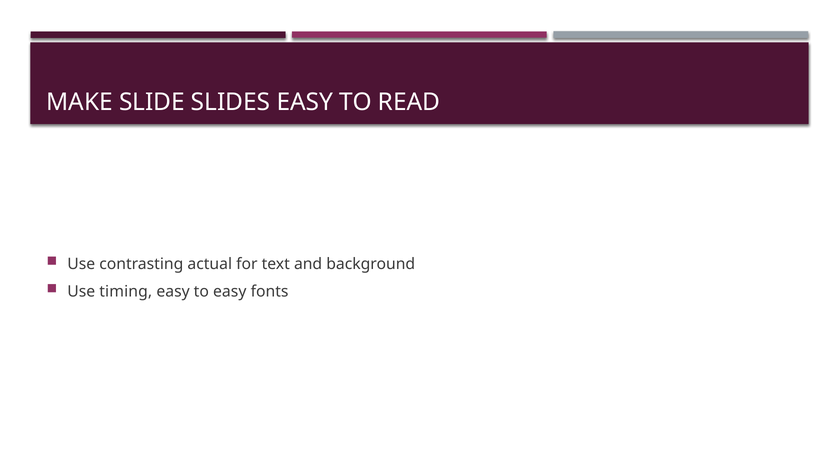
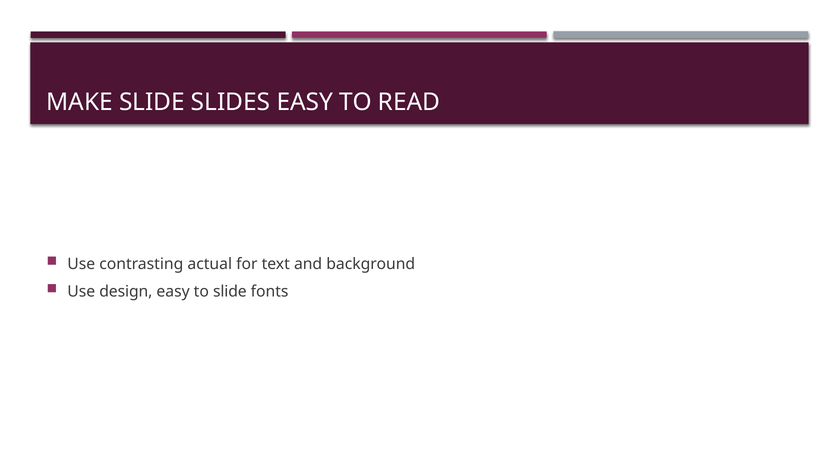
timing: timing -> design (126, 291)
to easy: easy -> slide (230, 291)
